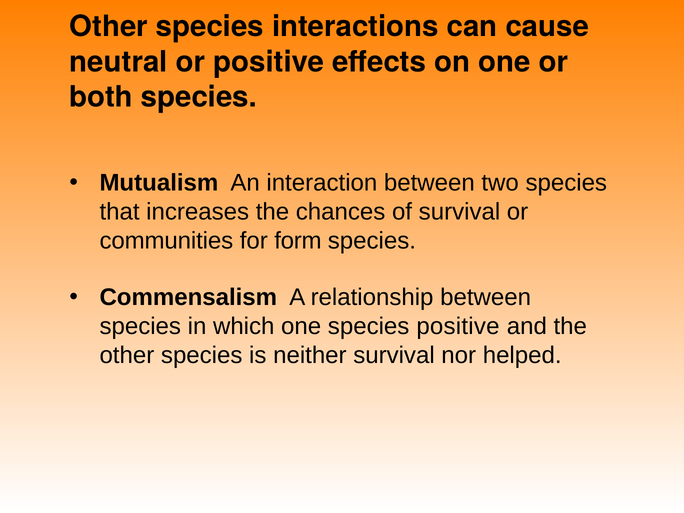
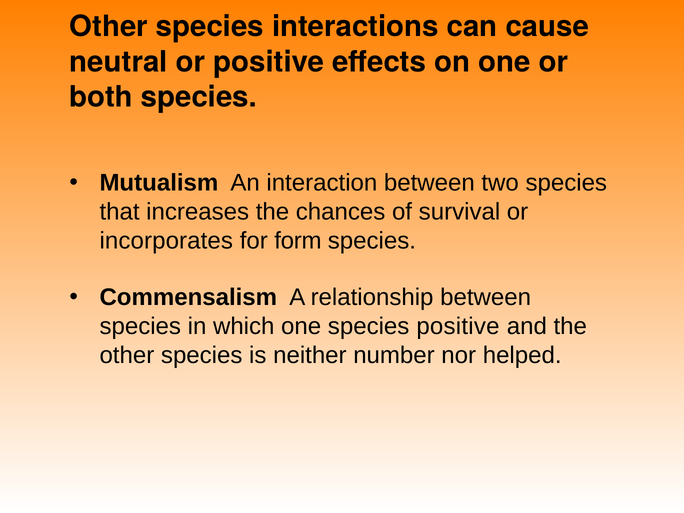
communities: communities -> incorporates (166, 241)
neither survival: survival -> number (394, 355)
